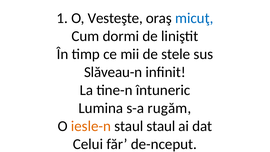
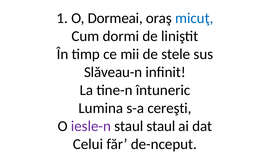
Vesteşte: Vesteşte -> Dormeai (115, 18)
rugăm: rugăm -> cereşti (169, 108)
iesle-n colour: orange -> purple (91, 126)
